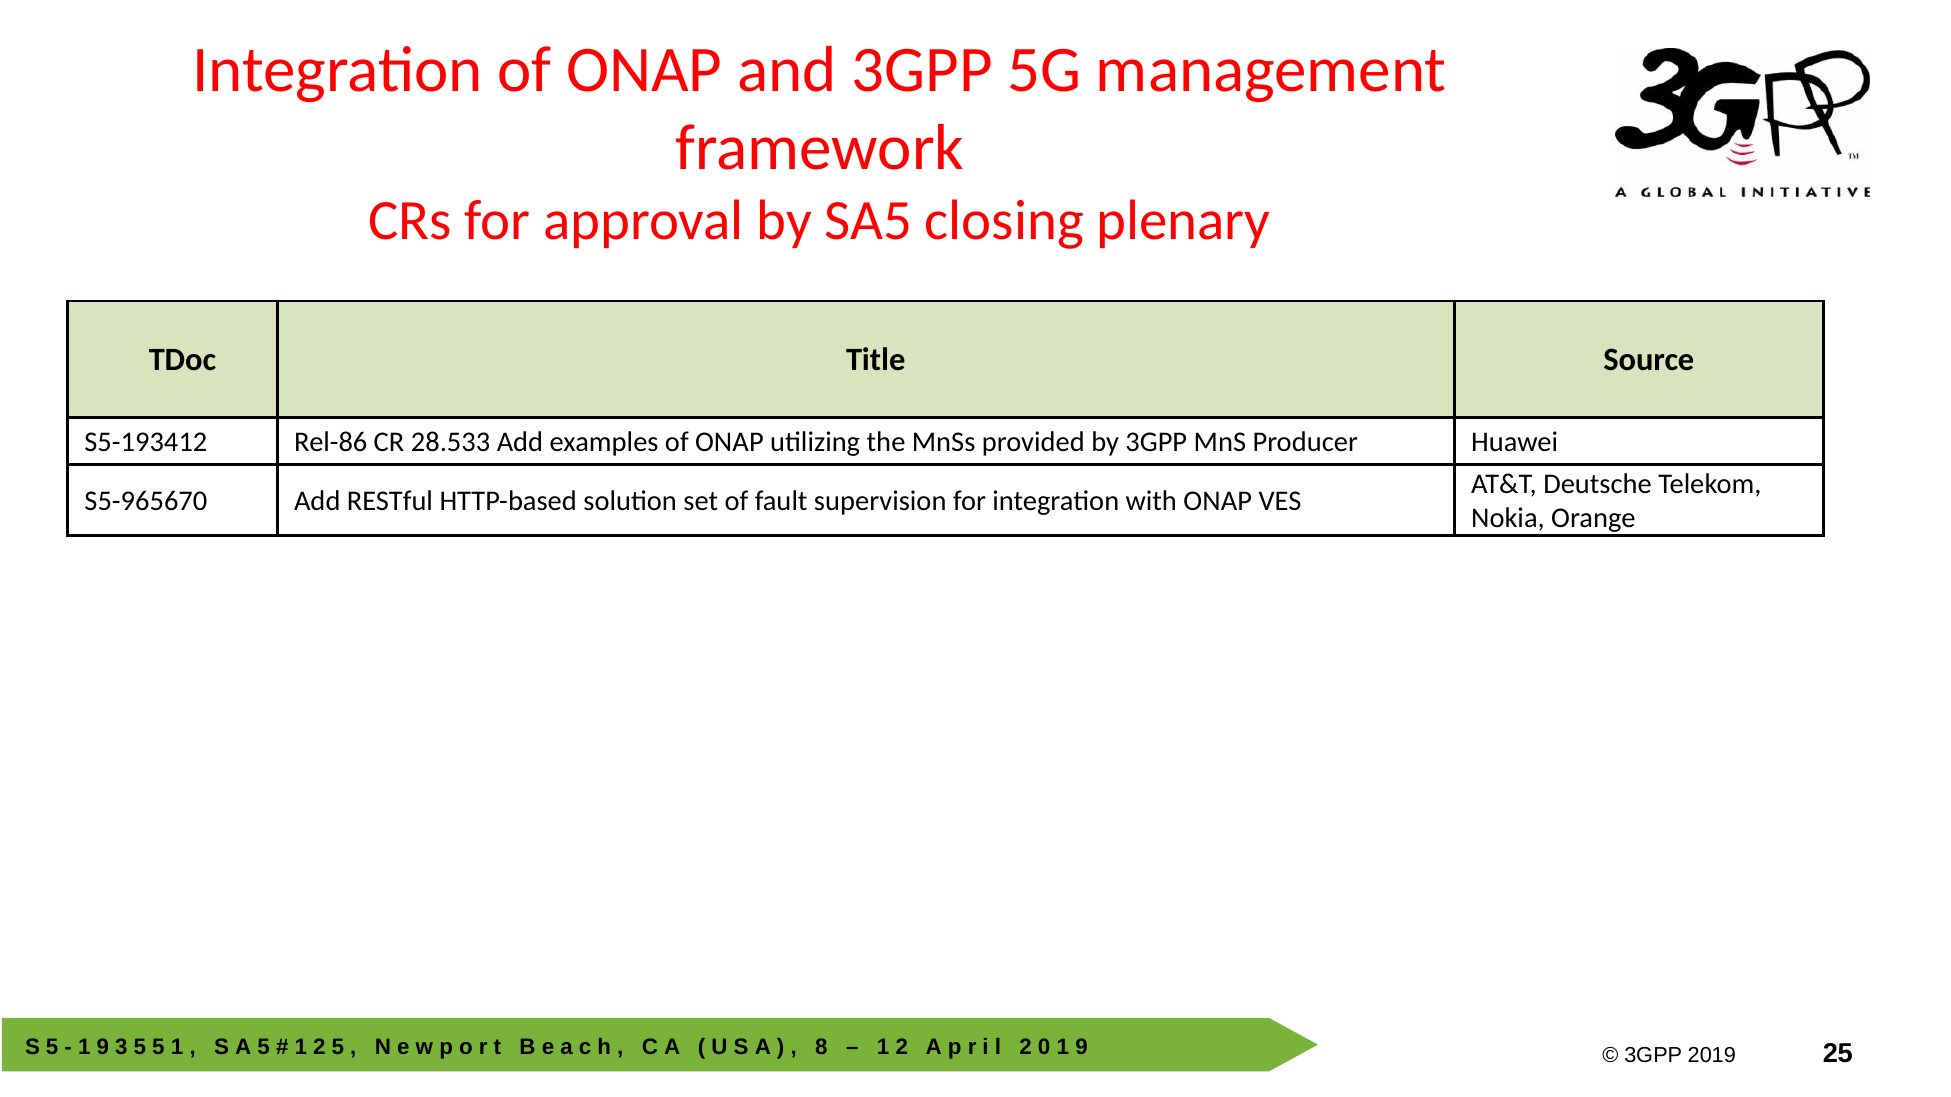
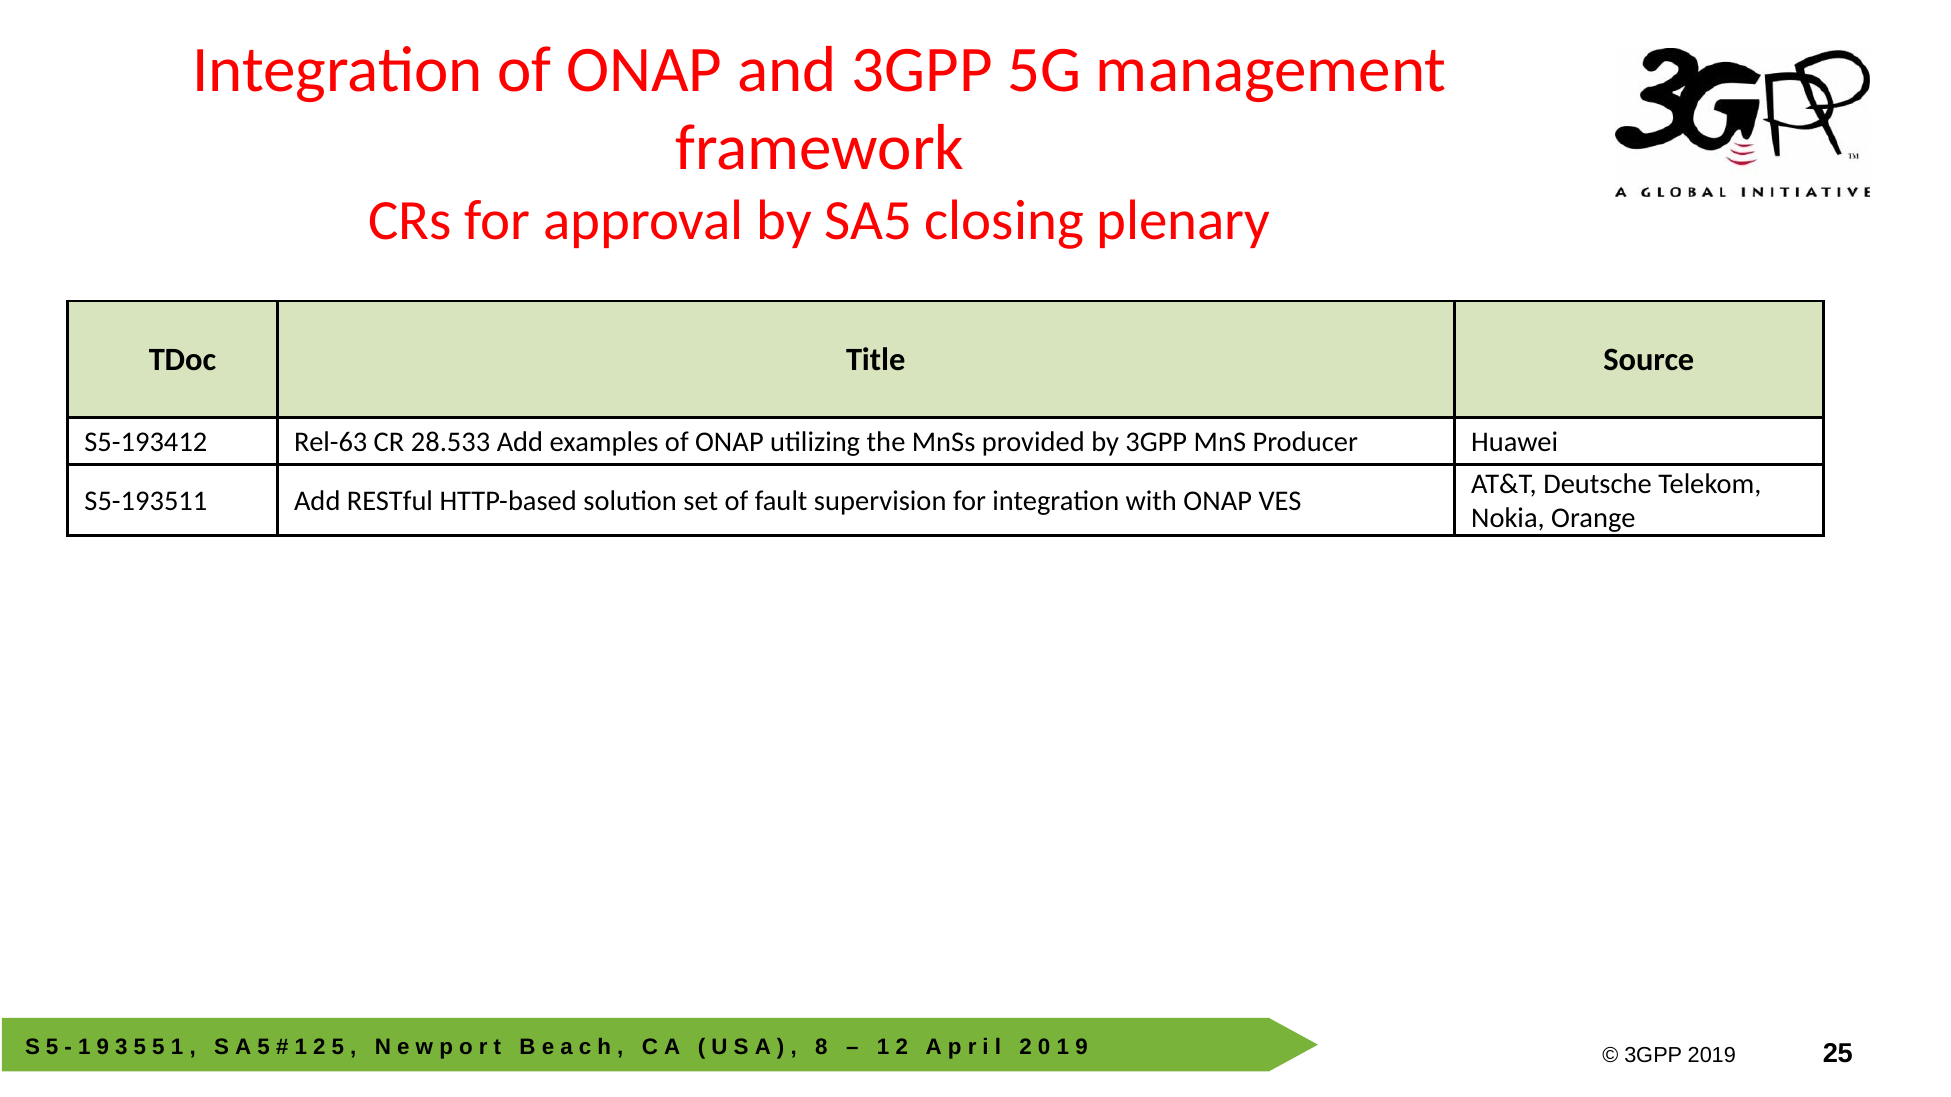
Rel-86: Rel-86 -> Rel-63 (331, 442)
S5-965670: S5-965670 -> S5-193511 (146, 501)
